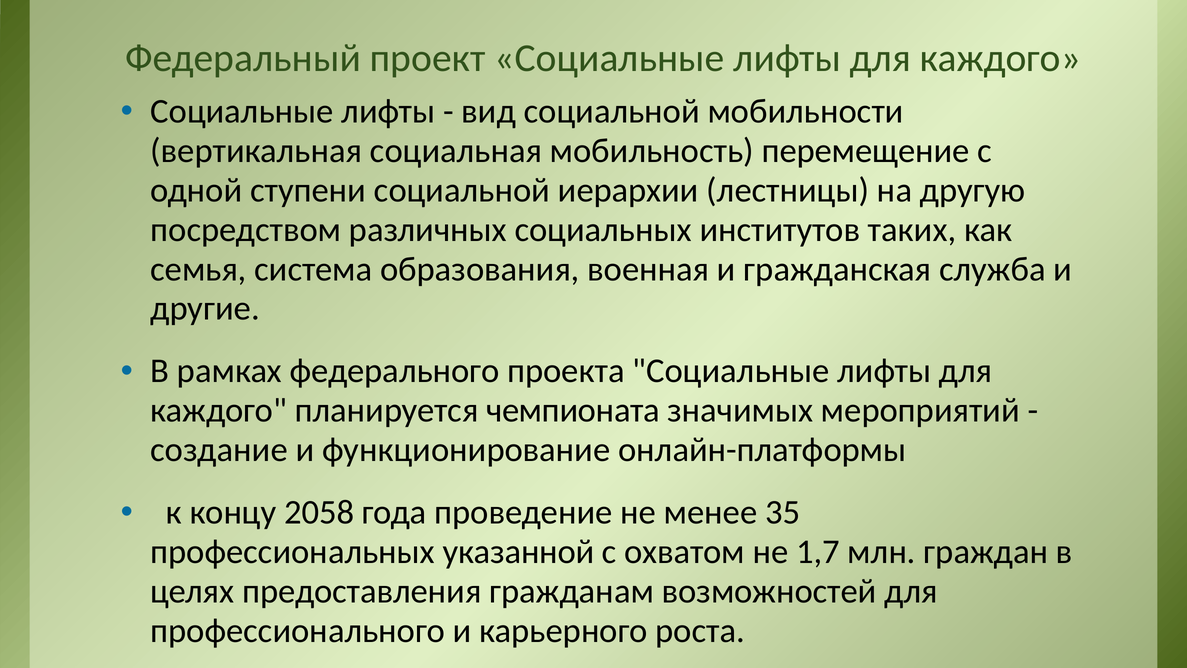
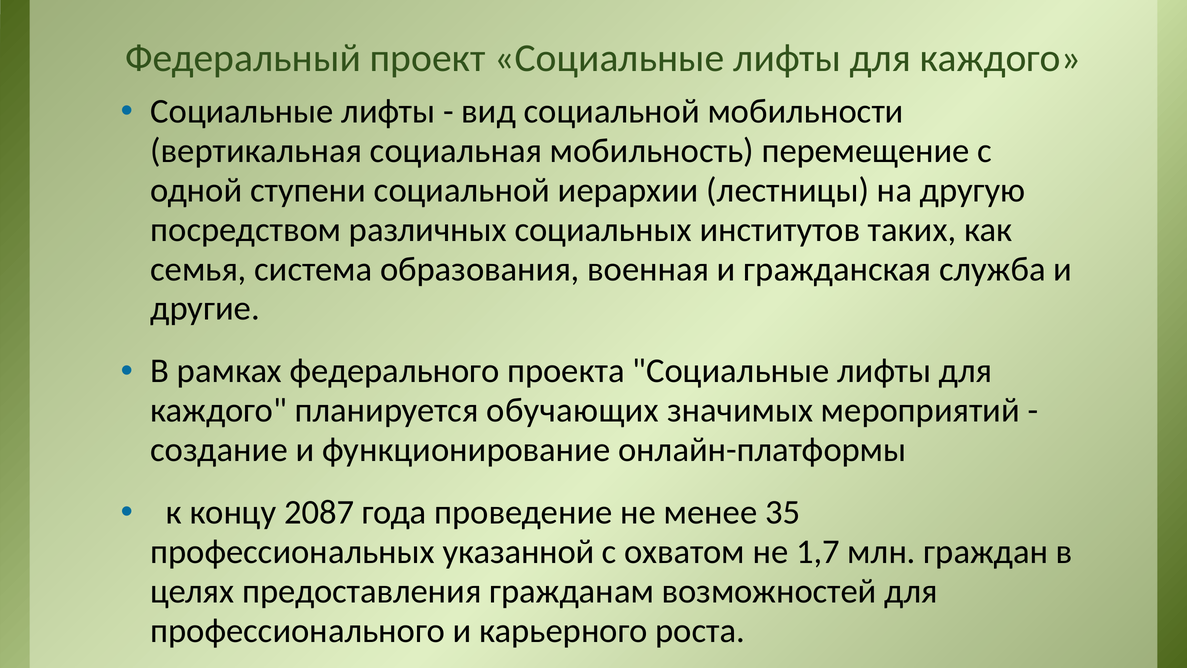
чемпионата: чемпионата -> обучающих (573, 410)
2058: 2058 -> 2087 (319, 512)
